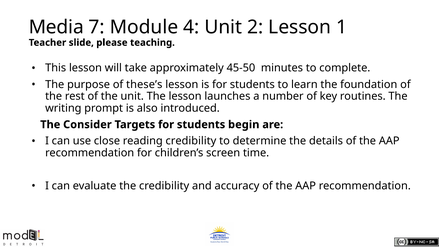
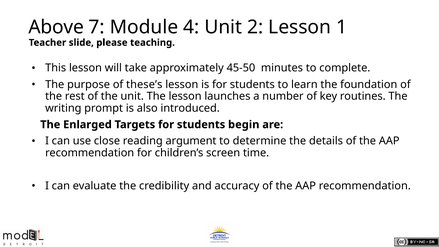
Media: Media -> Above (56, 27)
Consider: Consider -> Enlarged (87, 125)
reading credibility: credibility -> argument (191, 141)
